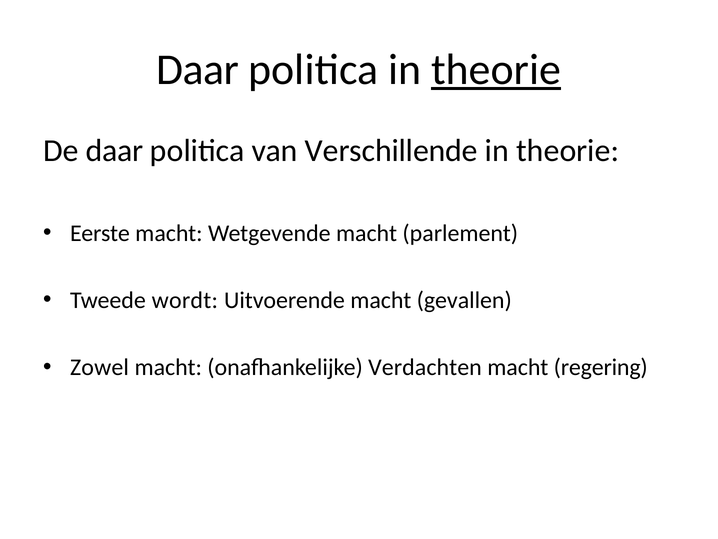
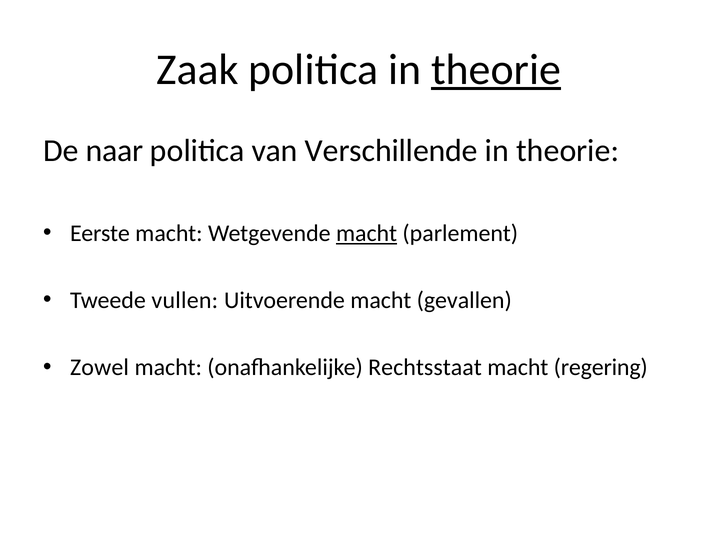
Daar: Daar -> Zaak (197, 70)
De daar: daar -> naar (114, 151)
macht underline: none -> present (367, 233)
wordt: wordt -> vullen (185, 300)
Verdachten: Verdachten -> Rechtsstaat (425, 367)
